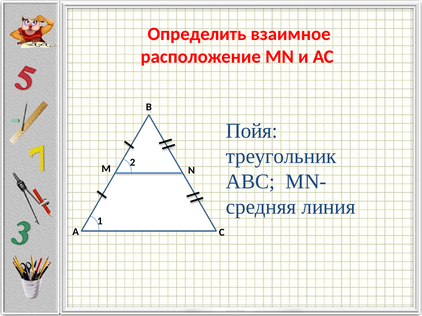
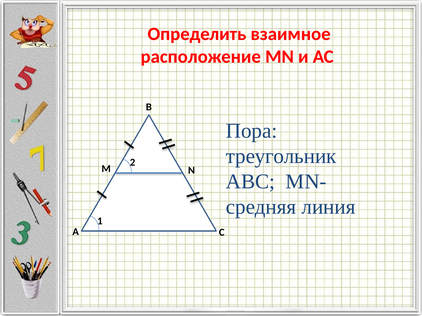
Пойя: Пойя -> Пора (252, 131)
